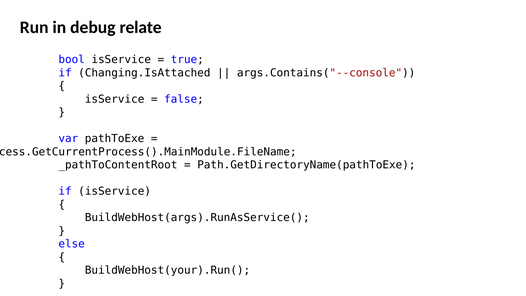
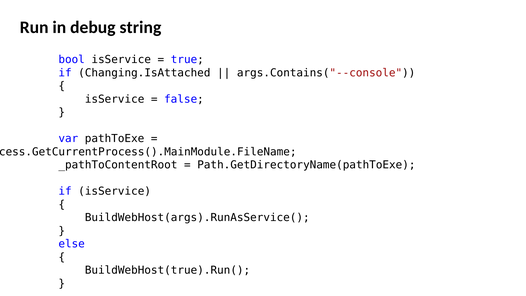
relate: relate -> string (140, 28)
BuildWebHost(your).Run(: BuildWebHost(your).Run( -> BuildWebHost(true).Run( (168, 270)
